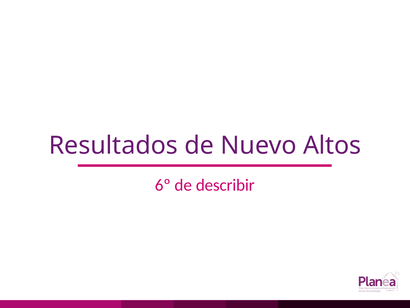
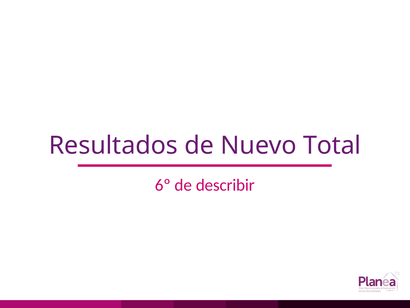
Altos: Altos -> Total (332, 145)
